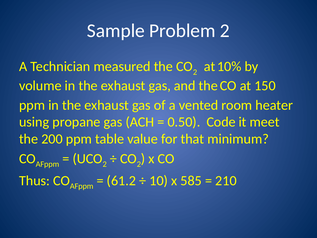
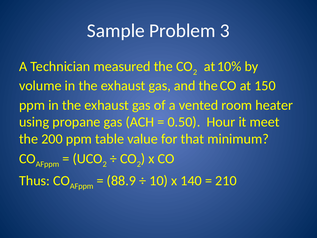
Problem 2: 2 -> 3 (225, 31)
Code: Code -> Hour (221, 122)
61.2: 61.2 -> 88.9 (121, 181)
585: 585 -> 140 (191, 181)
